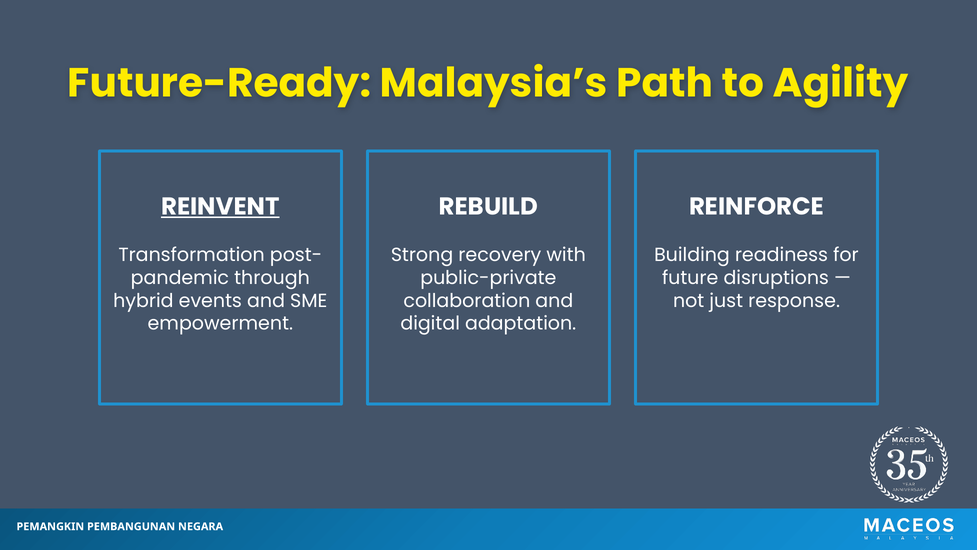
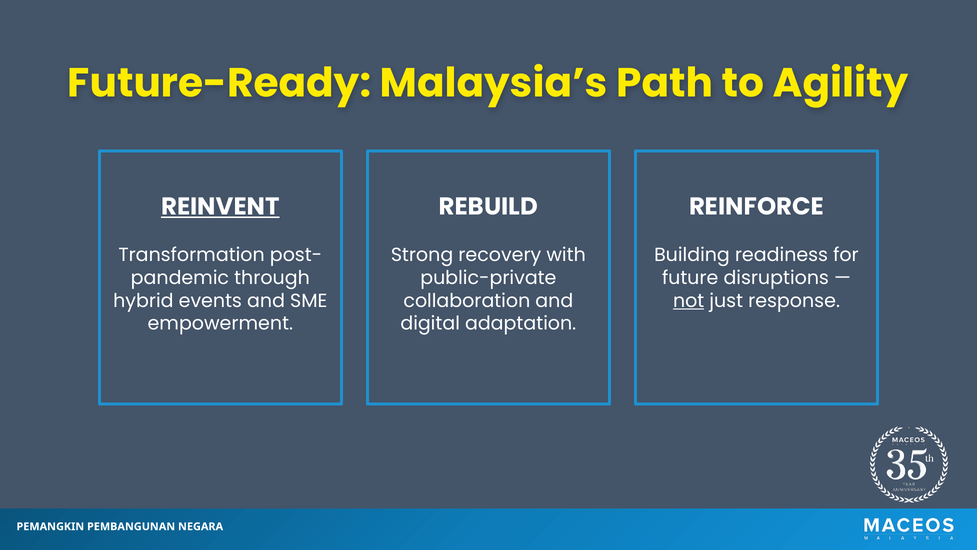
not underline: none -> present (689, 301)
